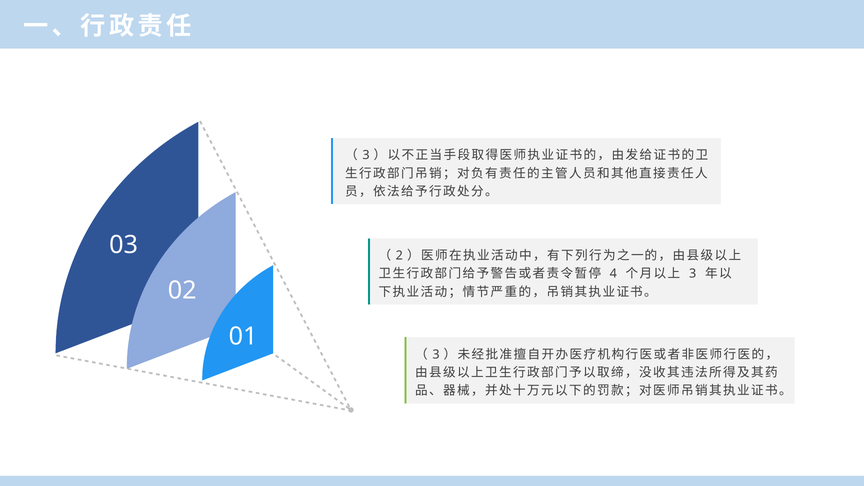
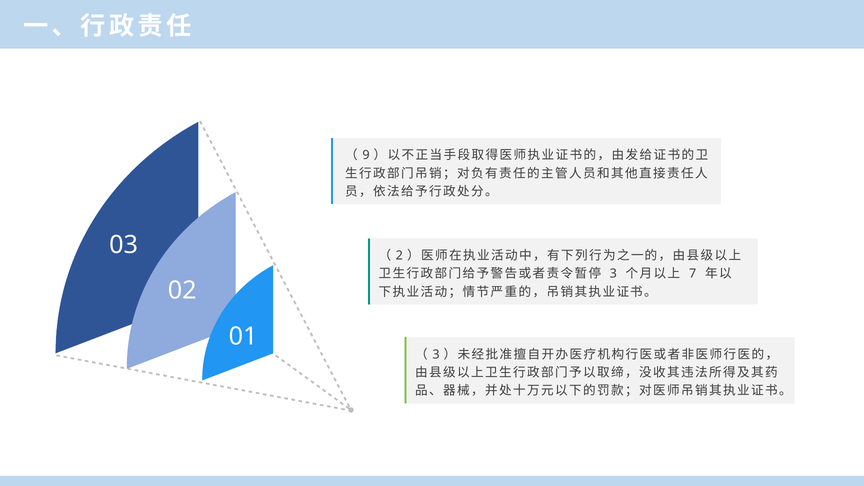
3: 3 -> 9 (366, 155)
4: 4 -> 3 (613, 274)
3: 3 -> 7 (693, 274)
